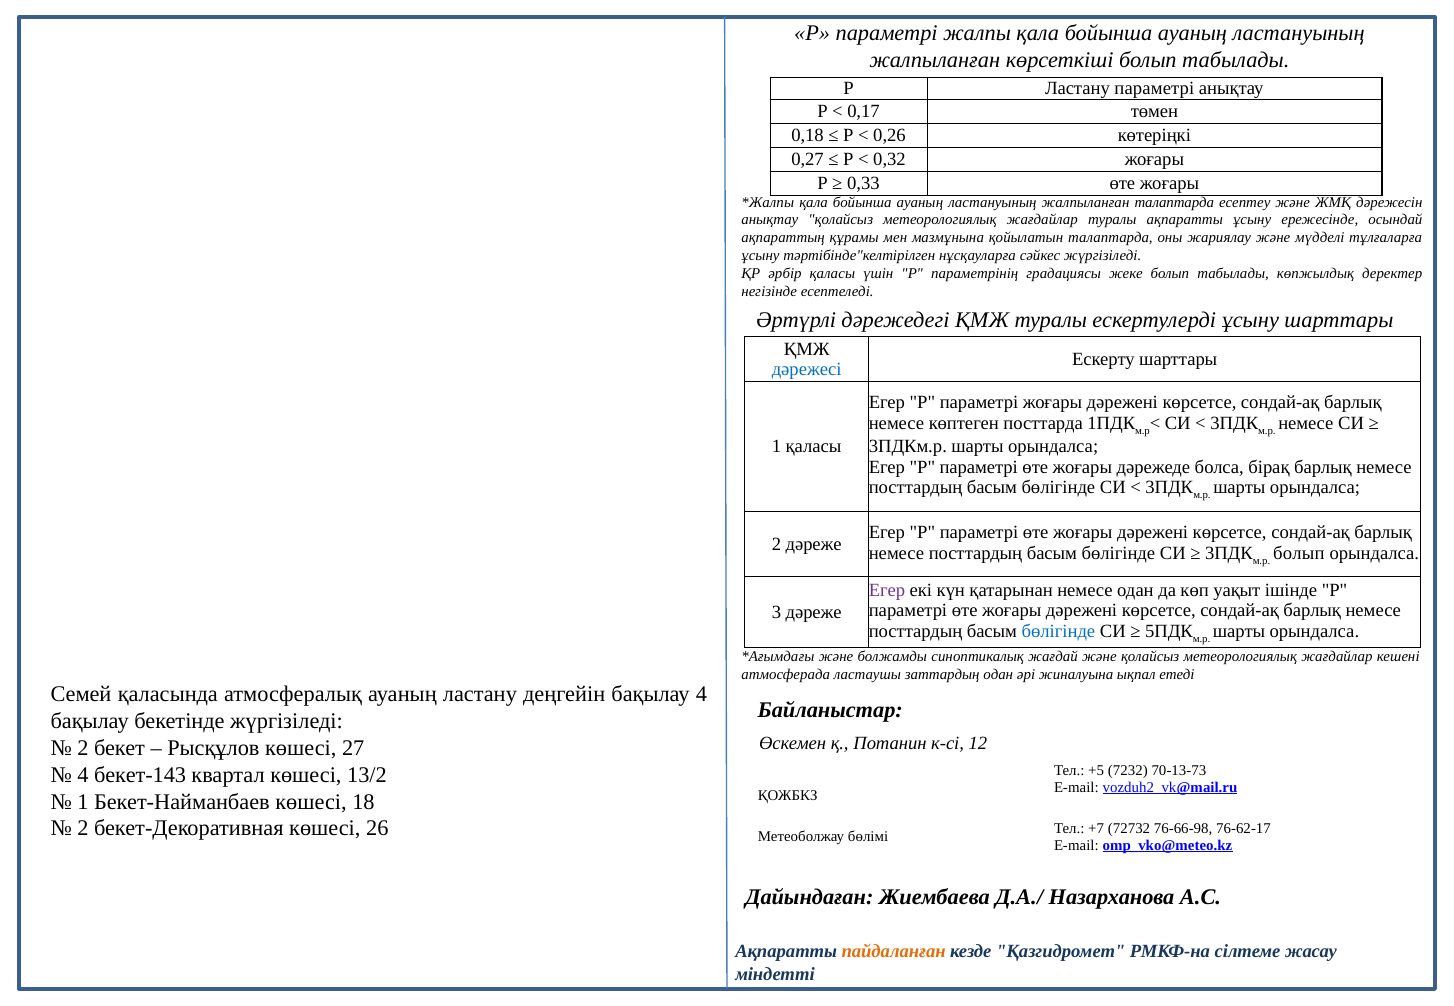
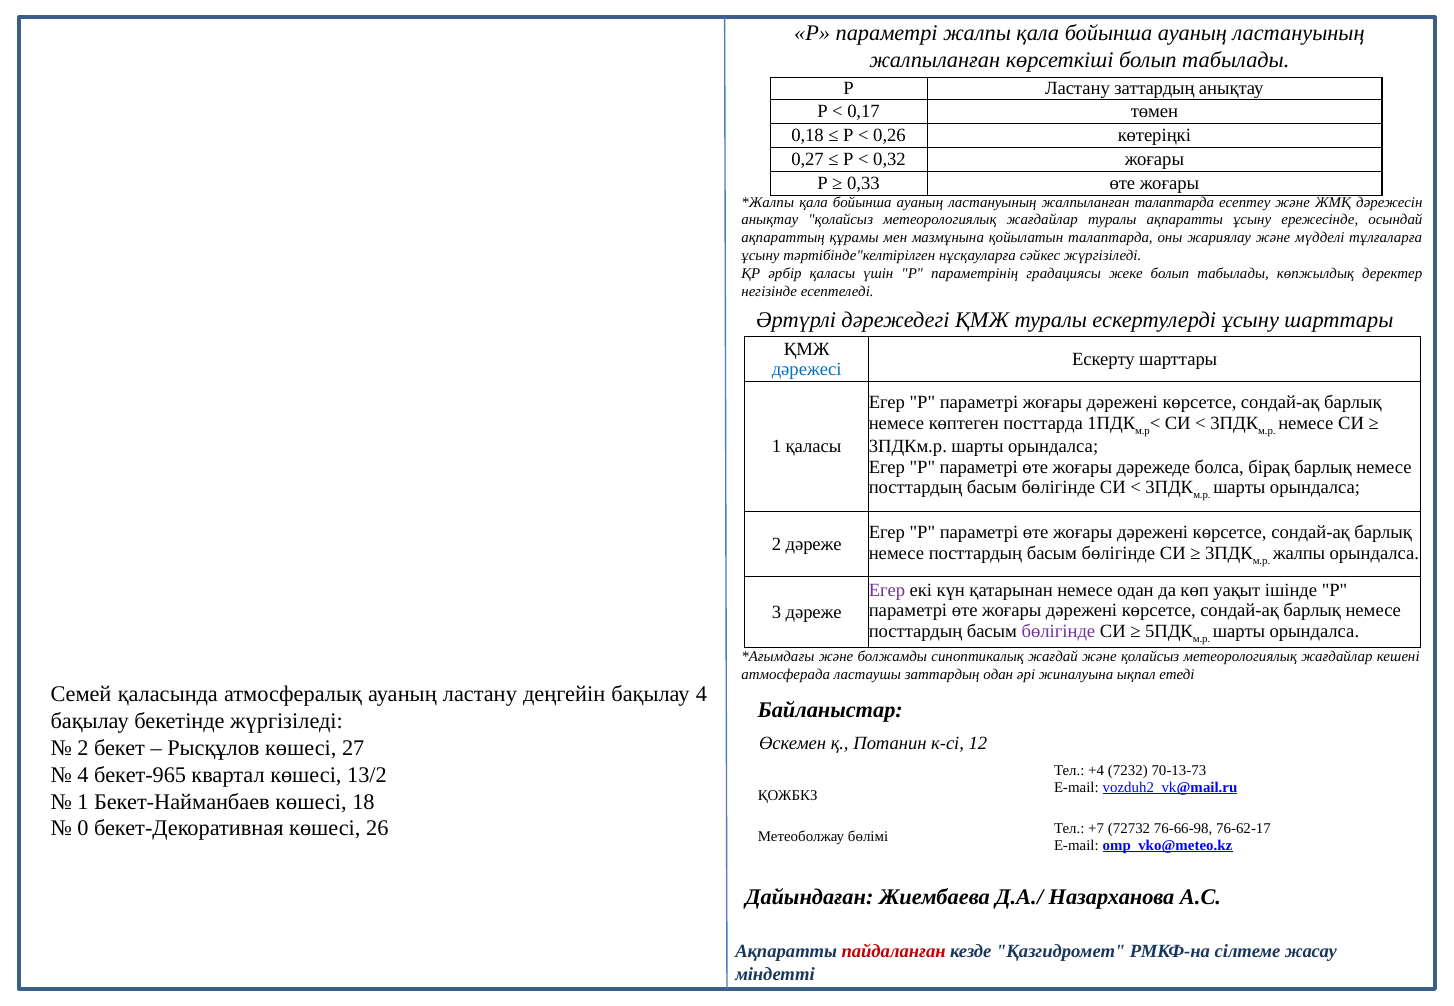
Ластану параметрі: параметрі -> заттардың (1154, 88)
болып: болып -> жалпы (1299, 554)
бөлігінде colour: blue -> purple (1058, 632)
+5: +5 -> +4 (1096, 771)
бекет-143: бекет-143 -> бекет-965 (140, 775)
2: 2 -> 0 (83, 829)
пайдаланған colour: orange -> red (894, 952)
